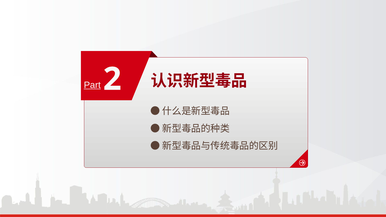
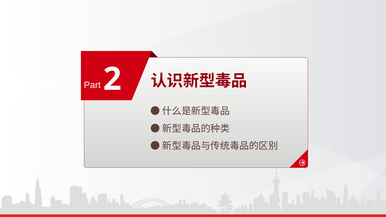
Part underline: present -> none (92, 85)
